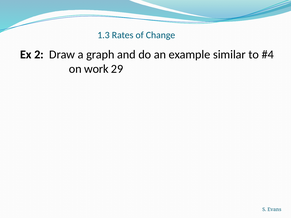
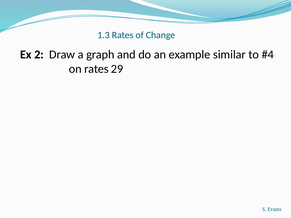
on work: work -> rates (96, 69)
